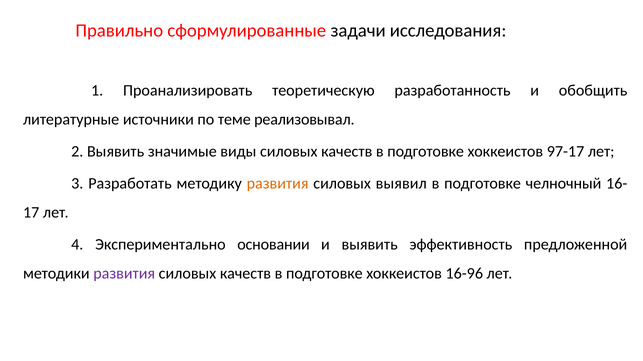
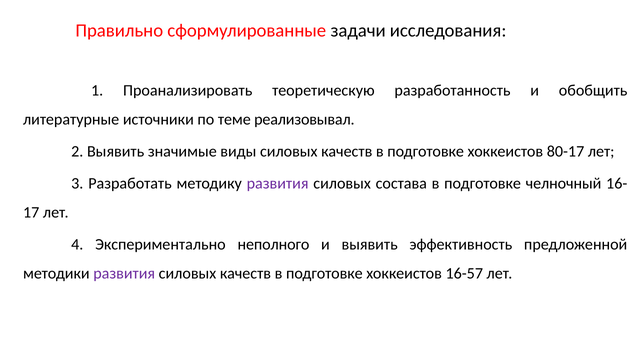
97-17: 97-17 -> 80-17 (566, 152)
развития colour: orange -> purple (278, 184)
выявил: выявил -> состава (401, 184)
основании: основании -> неполного (273, 245)
16-96: 16-96 -> 16-57 (464, 274)
